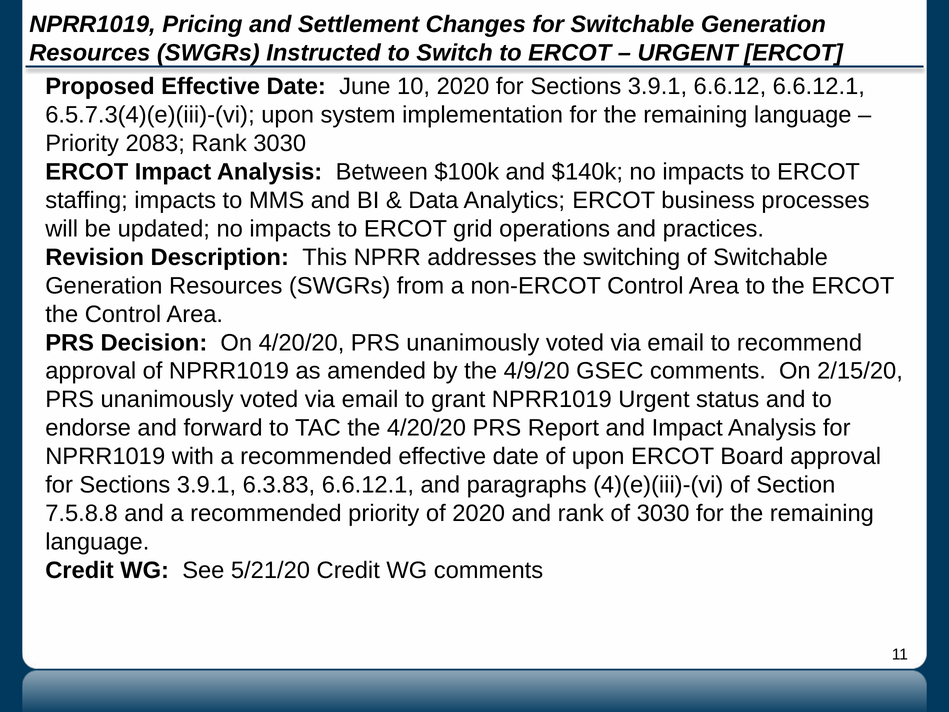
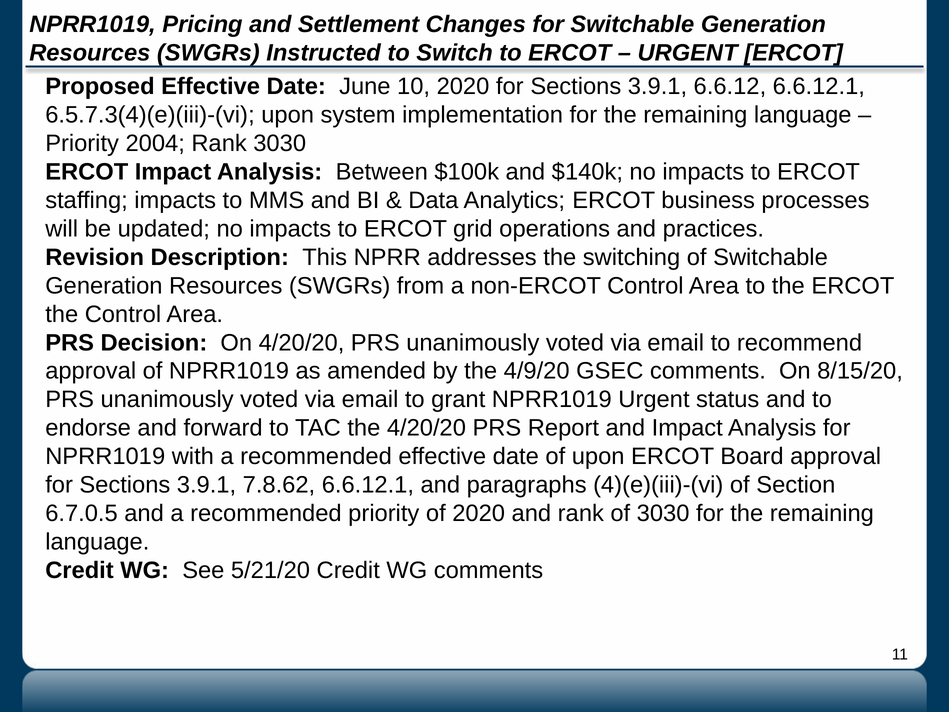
2083: 2083 -> 2004 (155, 143)
2/15/20: 2/15/20 -> 8/15/20 (860, 371)
6.3.83: 6.3.83 -> 7.8.62 (279, 485)
7.5.8.8: 7.5.8.8 -> 6.7.0.5 (82, 513)
